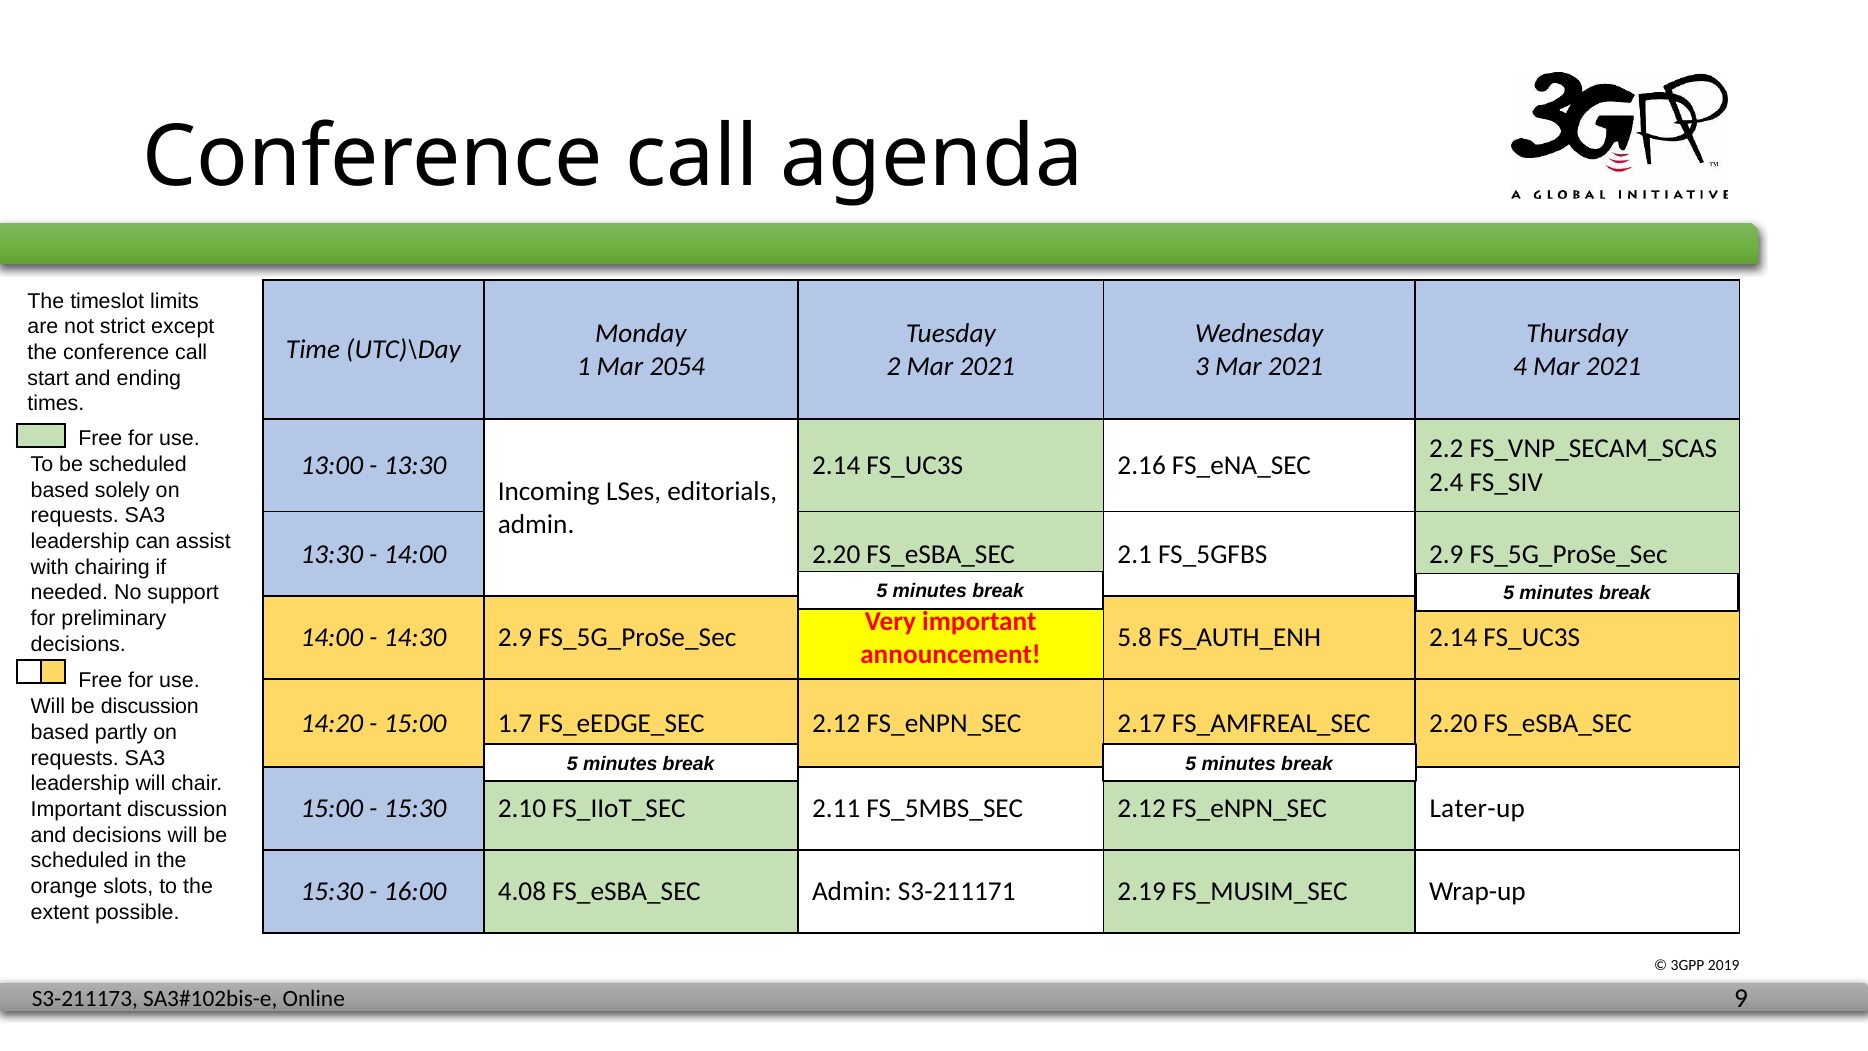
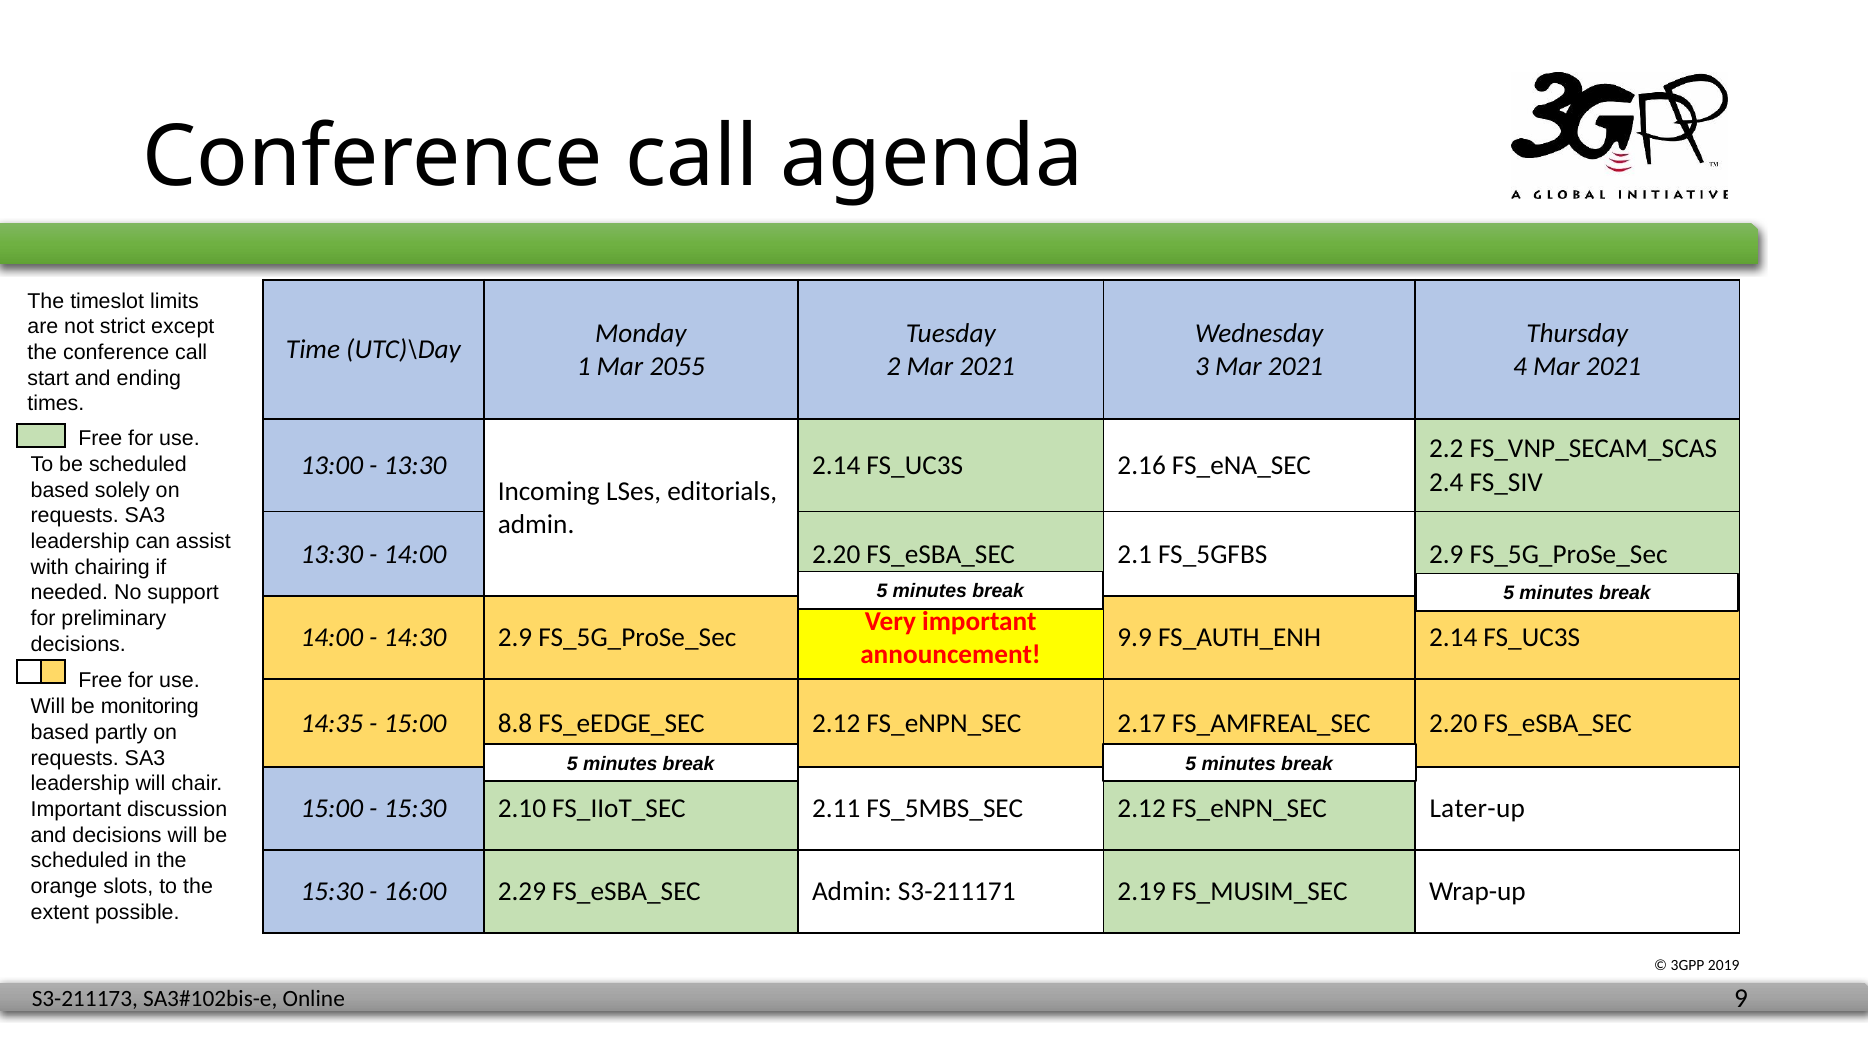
2054: 2054 -> 2055 (677, 366)
5.8: 5.8 -> 9.9 (1135, 638)
be discussion: discussion -> monitoring (150, 706)
14:20: 14:20 -> 14:35 (332, 723)
1.7: 1.7 -> 8.8 (515, 723)
4.08: 4.08 -> 2.29 (522, 892)
